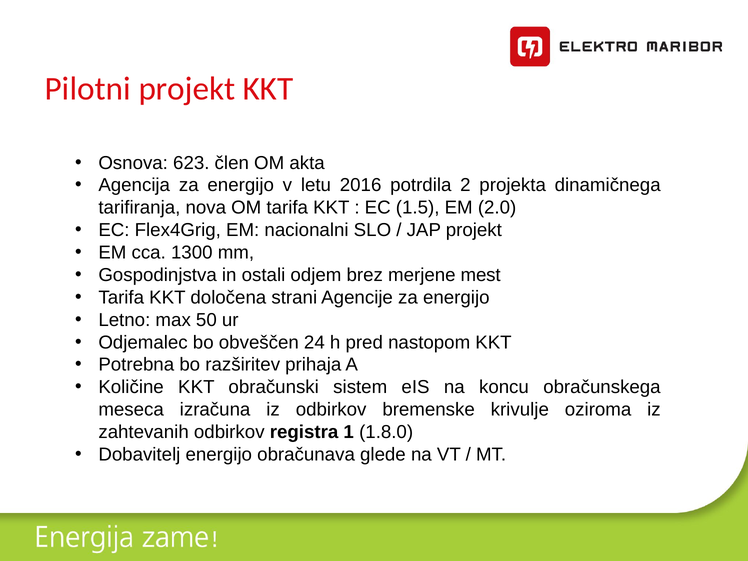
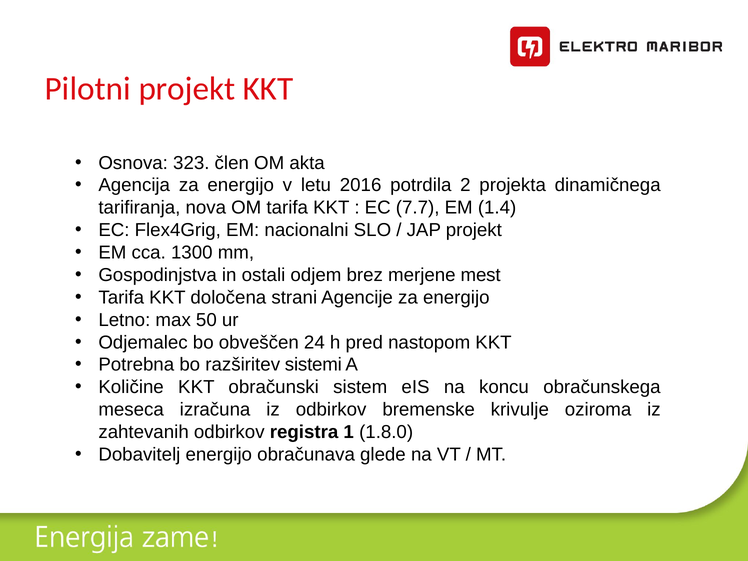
623: 623 -> 323 (191, 163)
1.5: 1.5 -> 7.7 (418, 208)
2.0: 2.0 -> 1.4 (497, 208)
prihaja: prihaja -> sistemi (313, 365)
